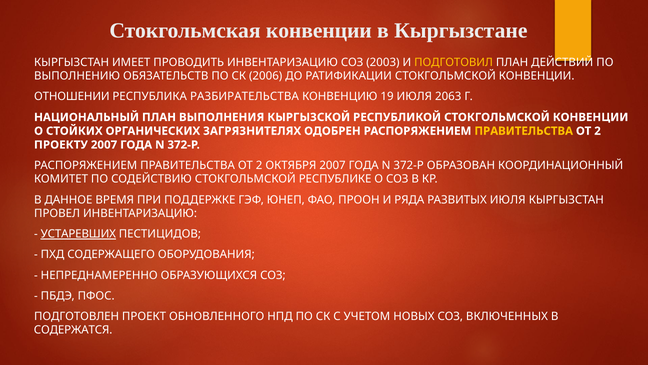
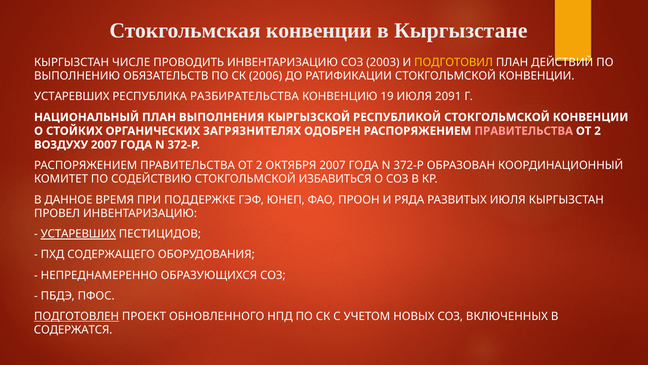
ИМЕЕТ: ИМЕЕТ -> ЧИСЛЕ (131, 62)
ОТНОШЕНИИ: ОТНОШЕНИИ -> УСТАРЕВШИХ (72, 97)
2063: 2063 -> 2091 (448, 97)
ПРАВИТЕЛЬСТВА colour: yellow -> pink (524, 131)
ПРОЕКТУ: ПРОЕКТУ -> ВОЗДУХУ (61, 145)
РЕСПУБЛИКЕ: РЕСПУБЛИКЕ -> ИЗБАВИТЬСЯ (335, 179)
ПОДГОТОВЛЕН underline: none -> present (77, 316)
